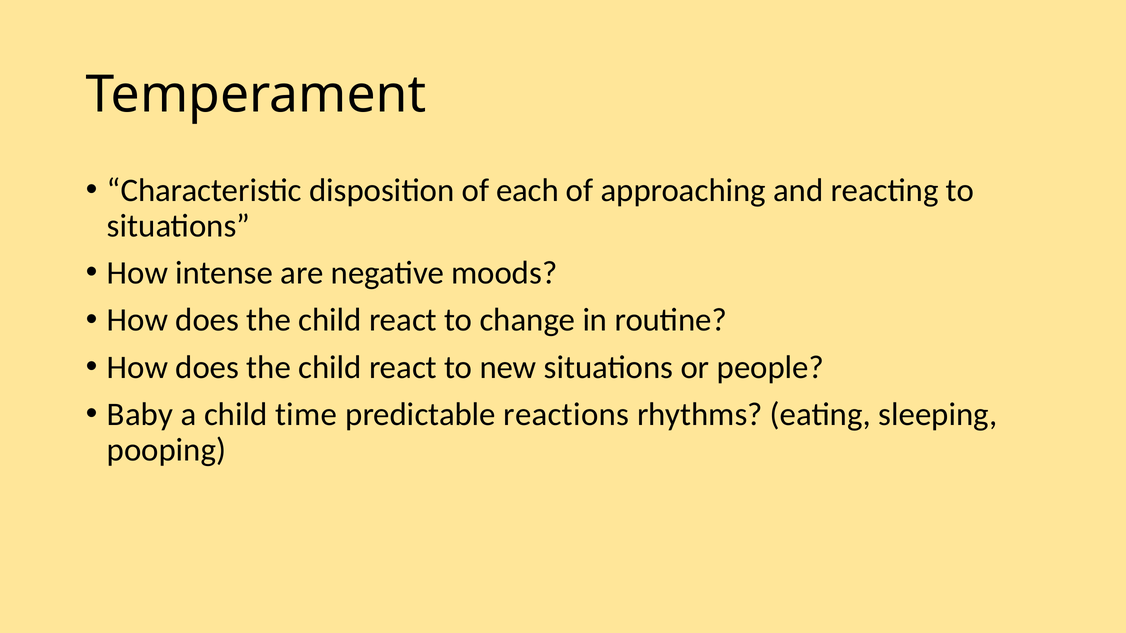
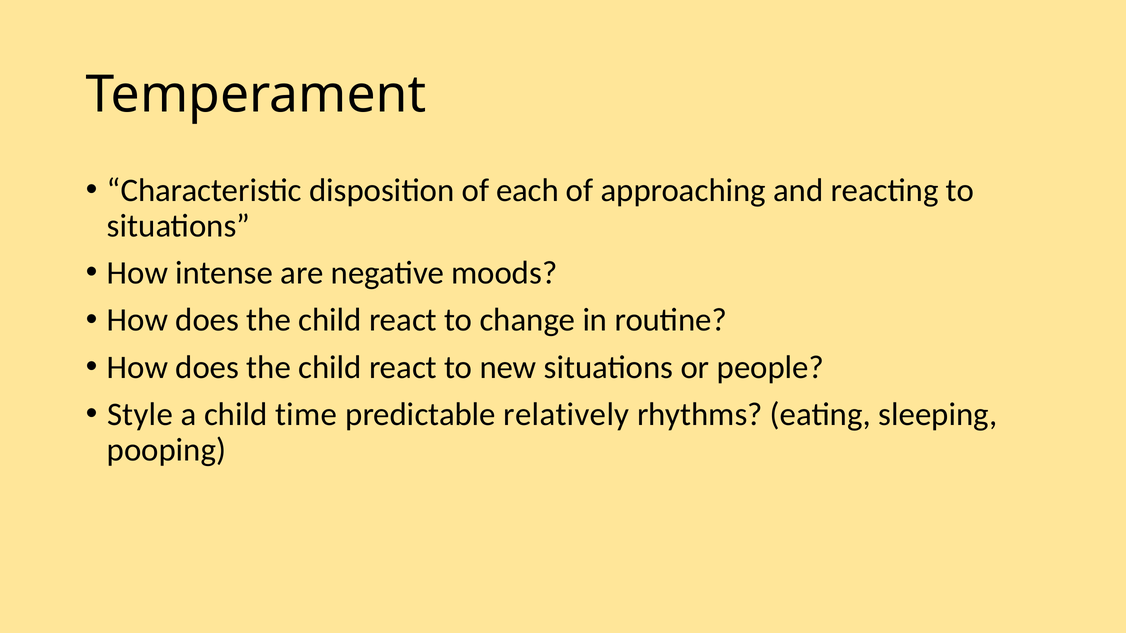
Baby: Baby -> Style (140, 415)
reactions: reactions -> relatively (566, 415)
